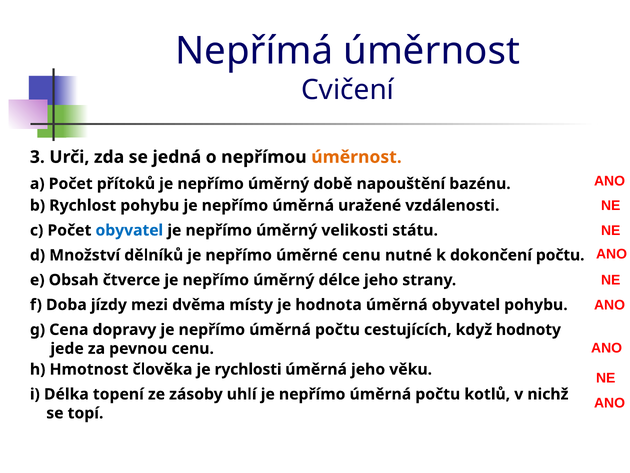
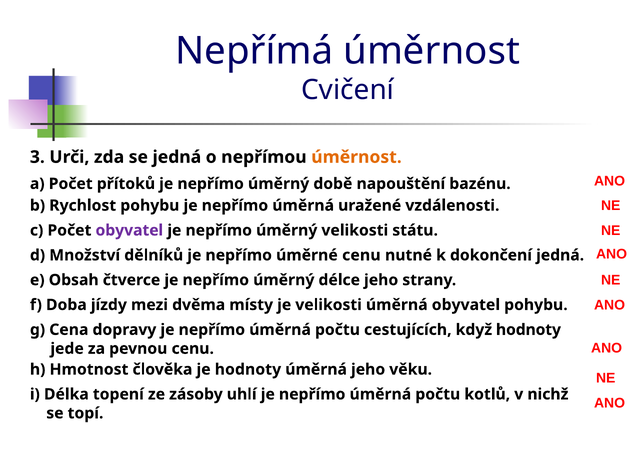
obyvatel colour: blue -> purple (129, 230)
dokončení počtu: počtu -> jedná (560, 255)
je hodnota: hodnota -> velikosti (329, 305)
je rychlosti: rychlosti -> hodnoty (248, 369)
